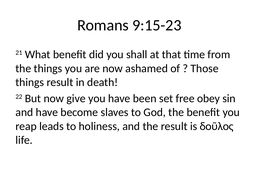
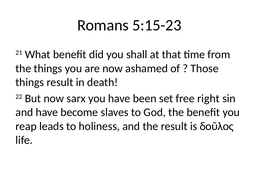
9:15-23: 9:15-23 -> 5:15-23 (157, 25)
give: give -> sarx (76, 98)
obey: obey -> right (208, 98)
